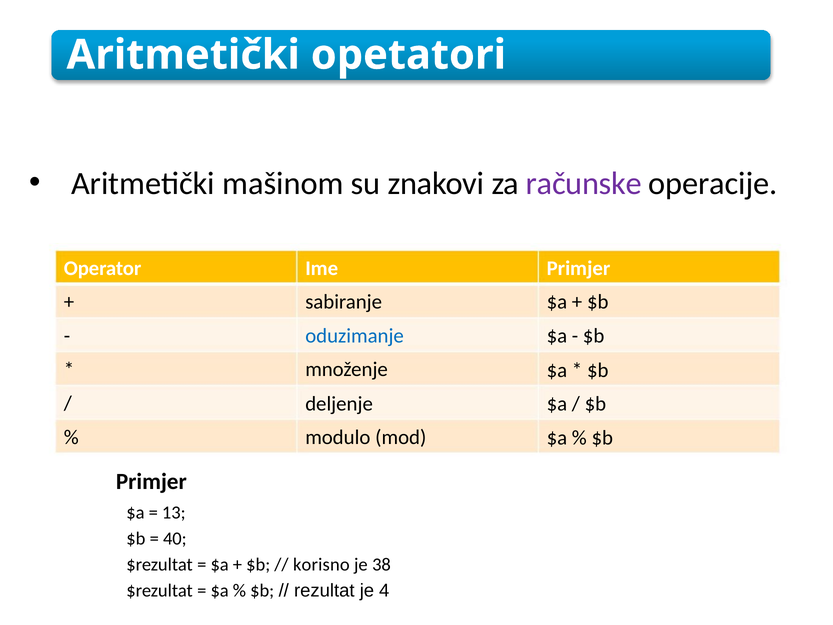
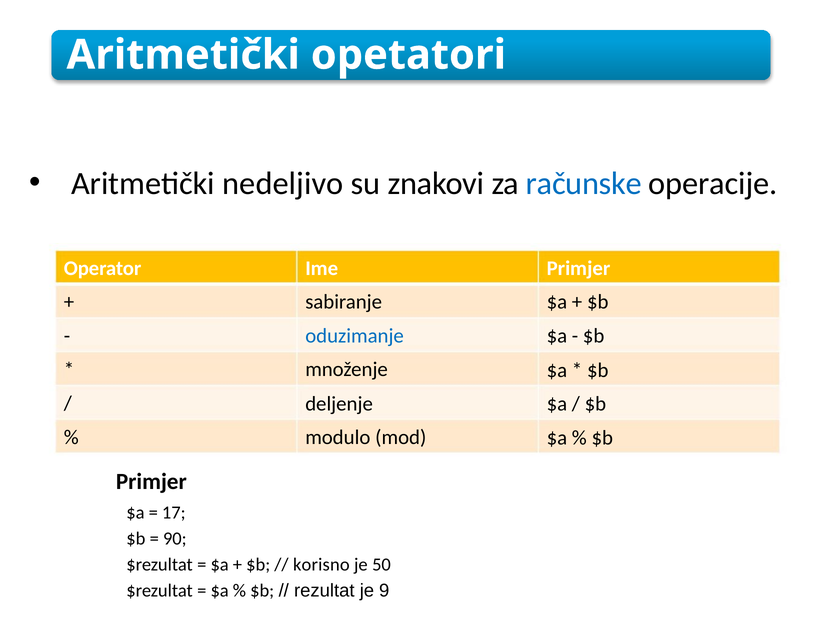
mašinom: mašinom -> nedeljivo (283, 183)
računske colour: purple -> blue (584, 183)
13: 13 -> 17 (174, 512)
40: 40 -> 90 (175, 538)
38: 38 -> 50 (381, 565)
4: 4 -> 9 (384, 591)
